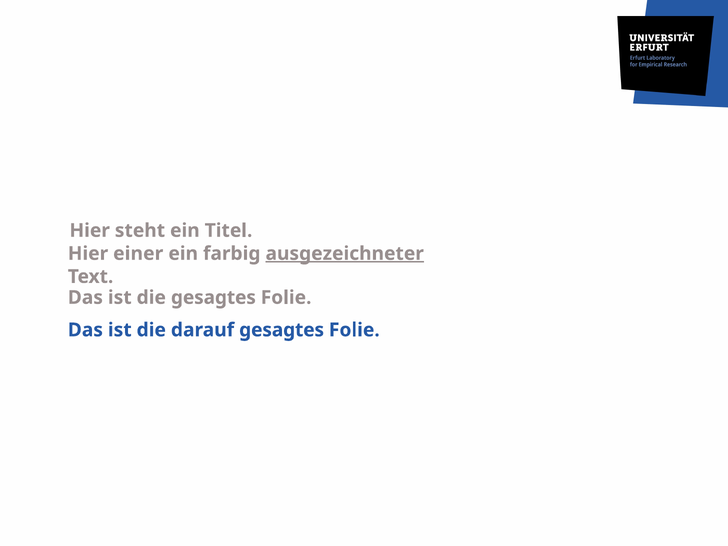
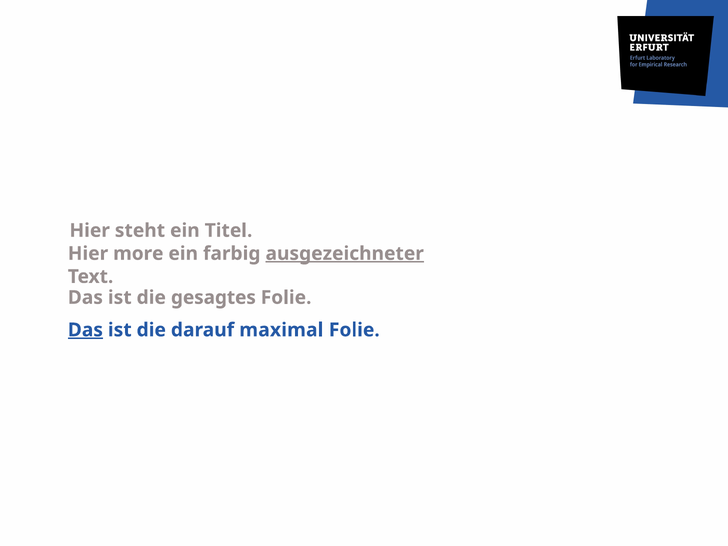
einer: einer -> more (138, 254)
Das underline: none -> present (85, 330)
darauf gesagtes: gesagtes -> maximal (281, 330)
